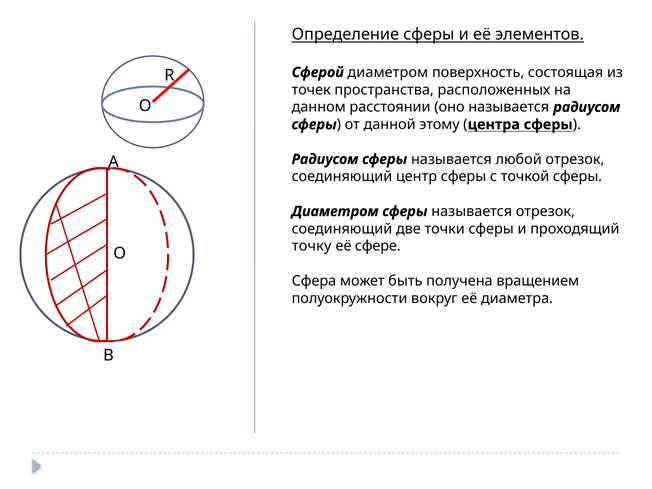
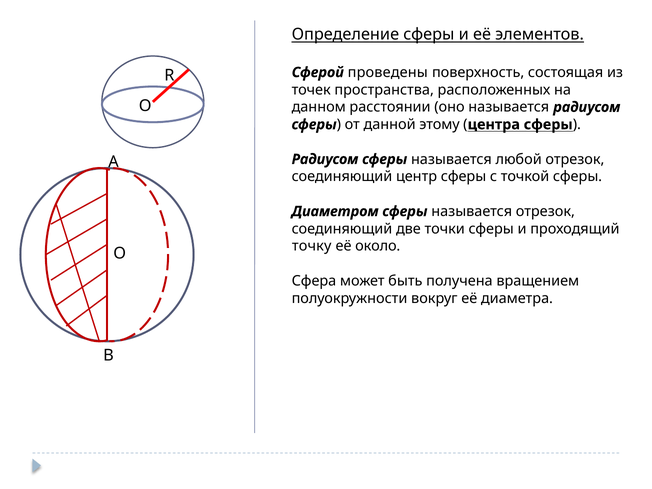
Сферой диаметром: диаметром -> проведены (388, 72)
сфере: сфере -> около (378, 246)
